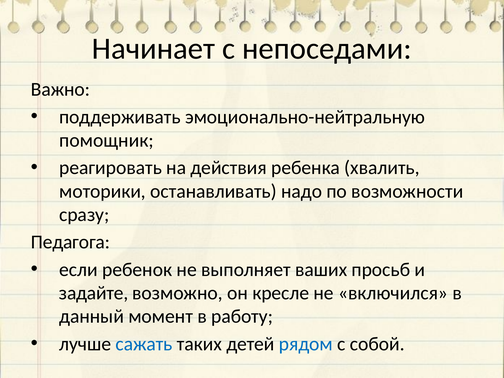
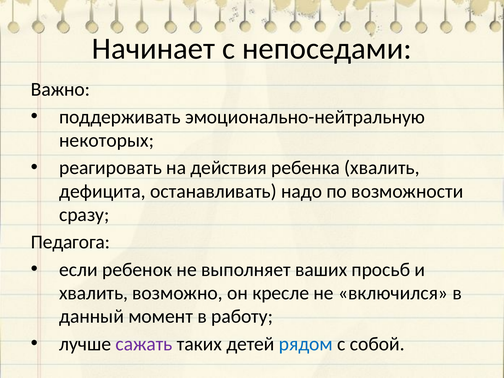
помощник: помощник -> некоторых (107, 140)
моторики: моторики -> дефицита (102, 191)
задайте: задайте -> хвалить (94, 293)
сажать colour: blue -> purple (144, 344)
